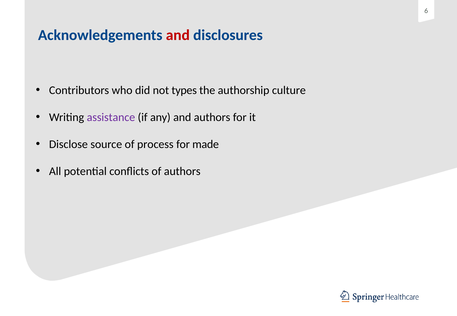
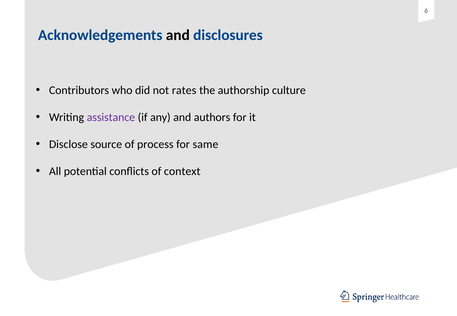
and colour: red -> black (178, 35)
types: types -> rates (184, 91)
made: made -> same (205, 144)
of authors: authors -> context (182, 171)
